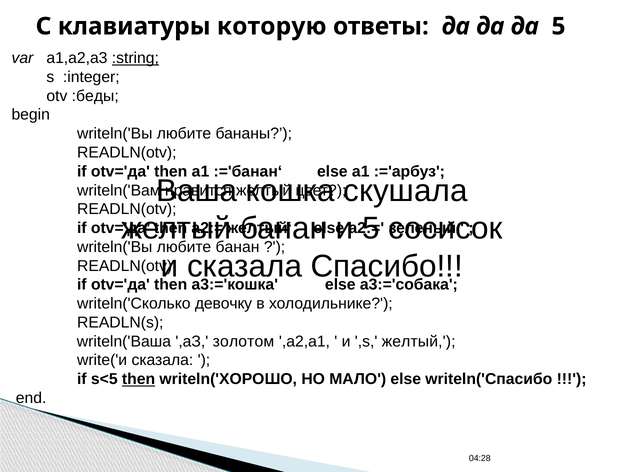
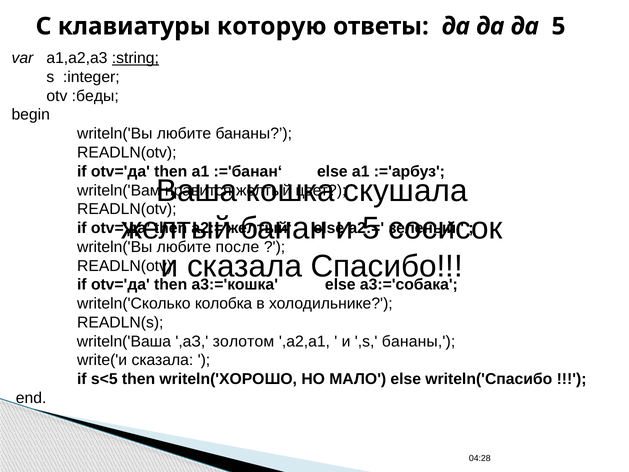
банан: банан -> после (237, 247)
девочку: девочку -> колобка (224, 303)
,s желтый: желтый -> бананы (419, 341)
then underline: present -> none (139, 379)
